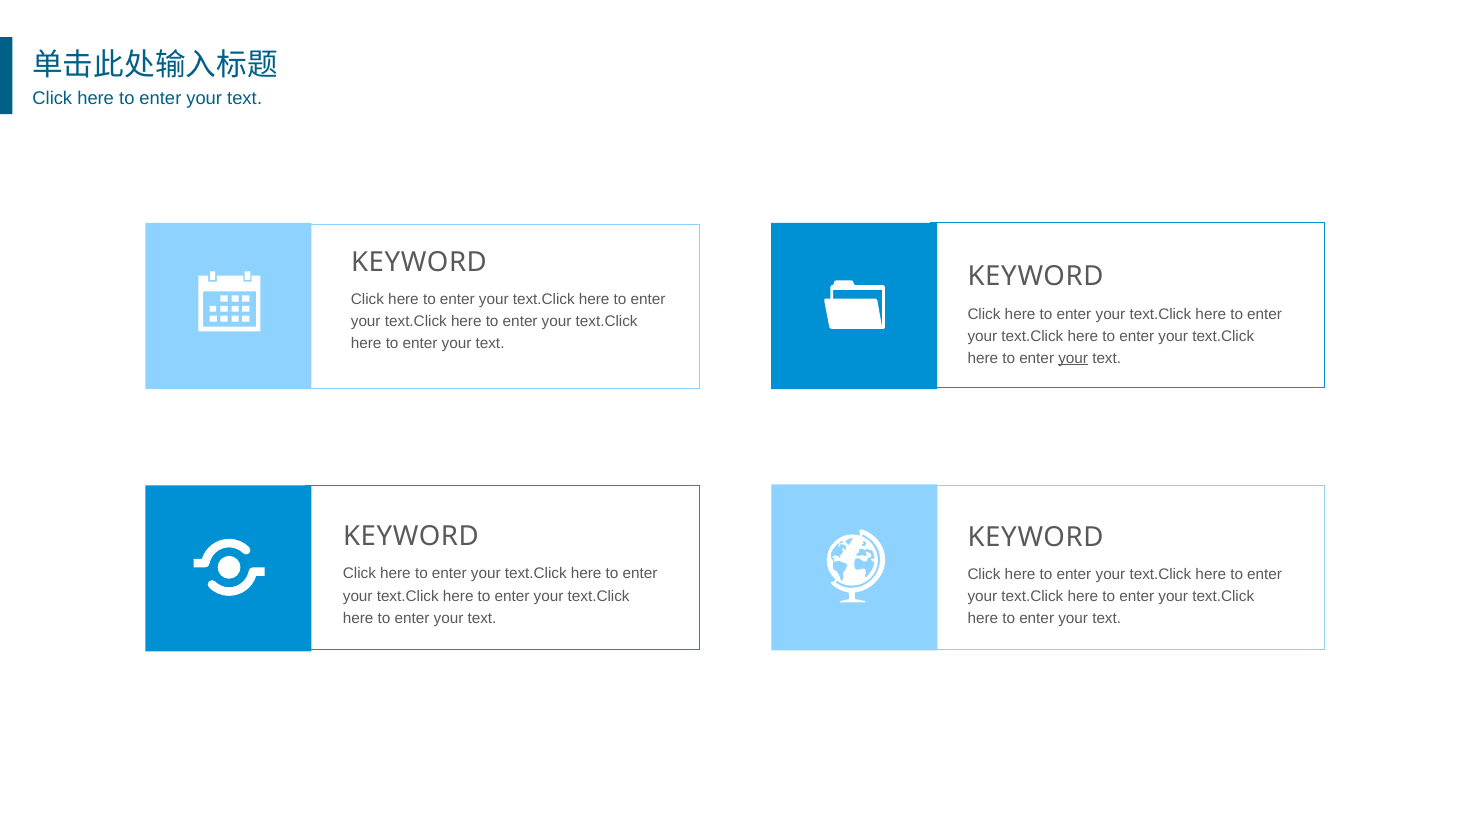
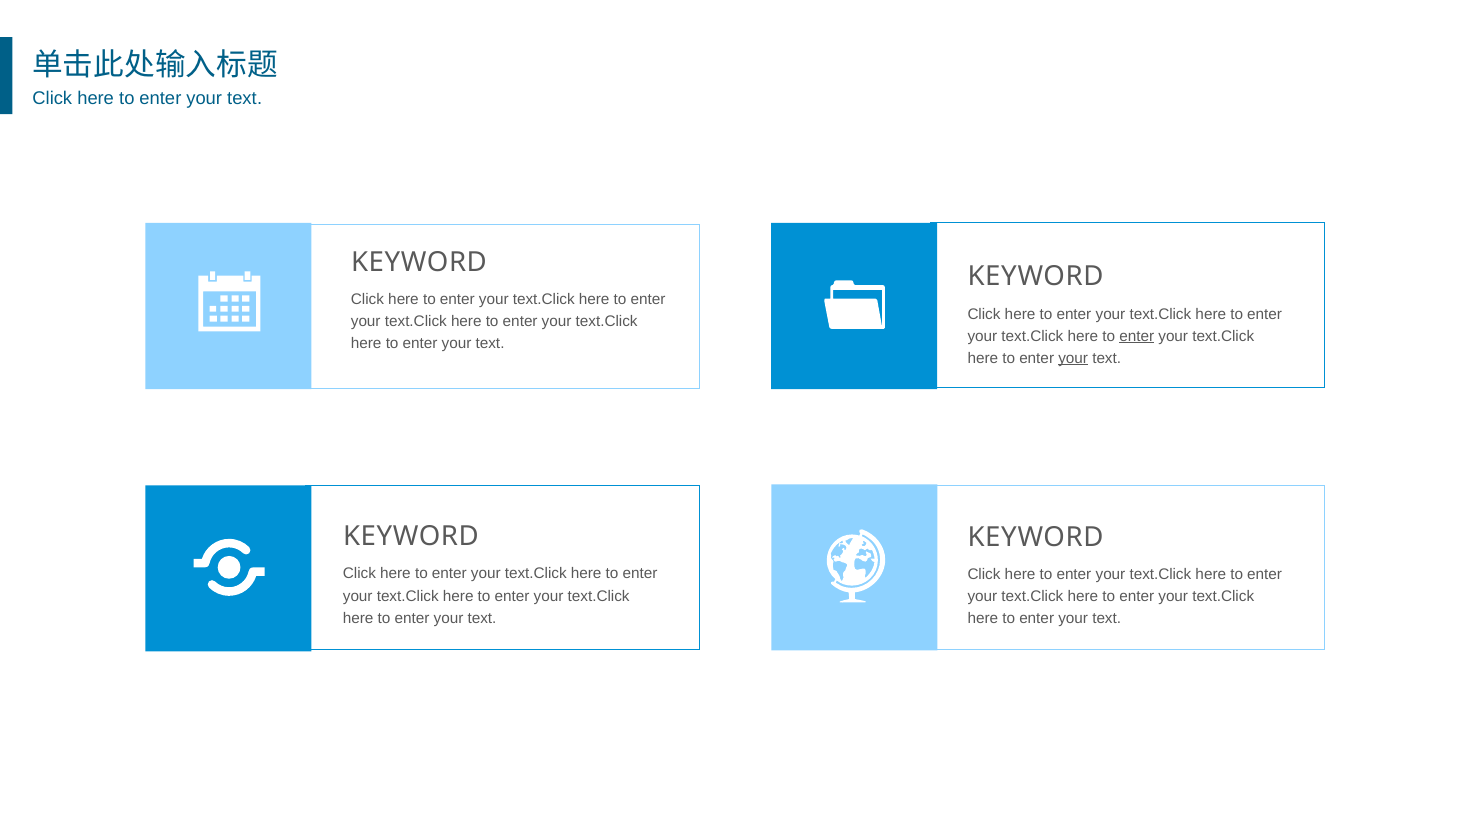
enter underline: none -> present (1137, 336)
